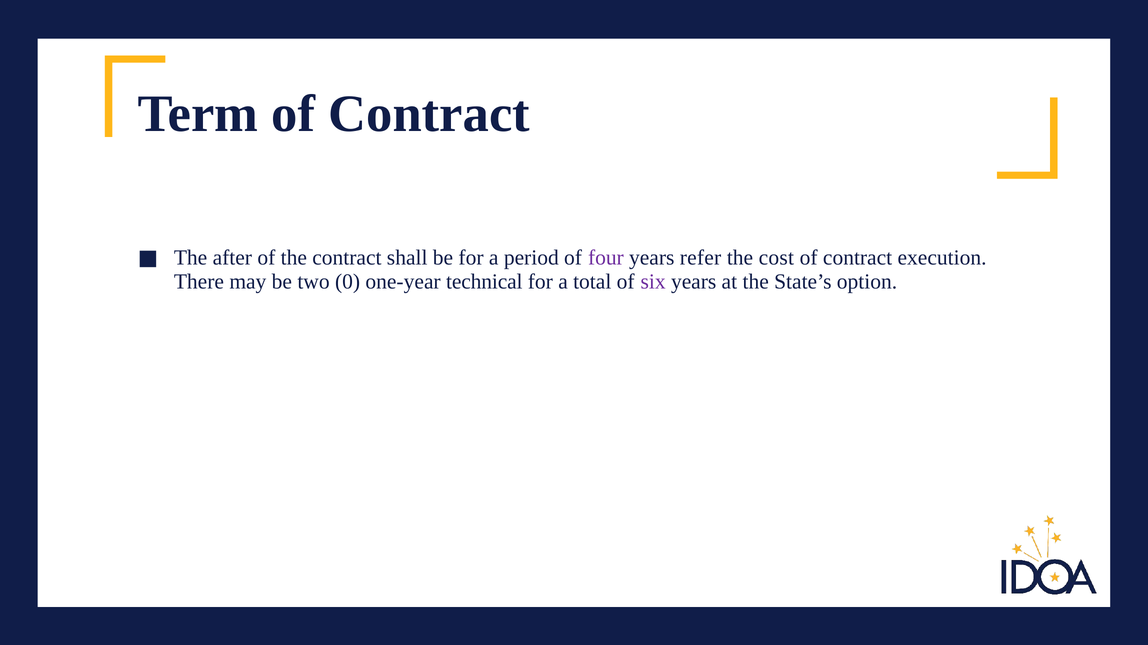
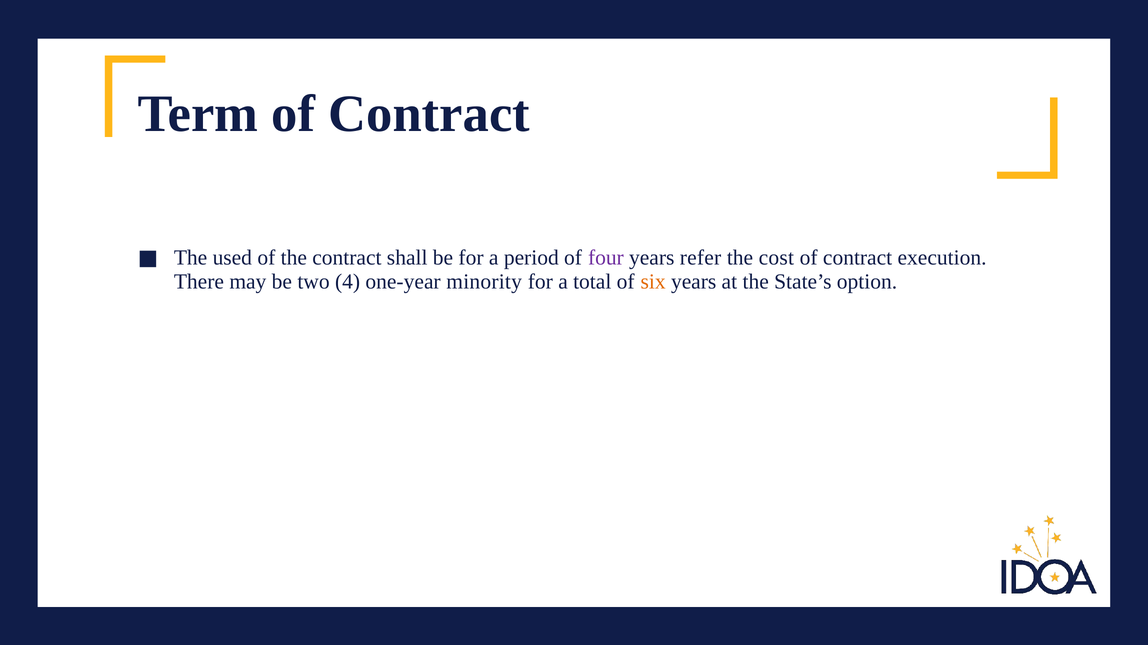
after: after -> used (232, 258)
0: 0 -> 4 (348, 282)
technical: technical -> minority (484, 282)
six colour: purple -> orange (653, 282)
